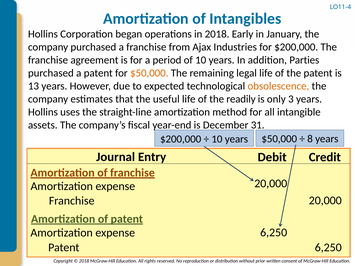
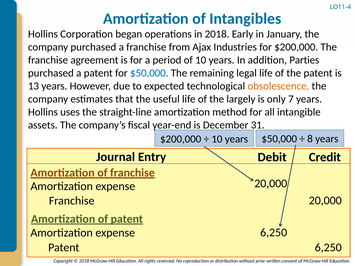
$50,000 colour: orange -> blue (149, 73)
readily: readily -> largely (241, 99)
3: 3 -> 7 (291, 99)
